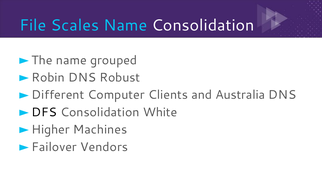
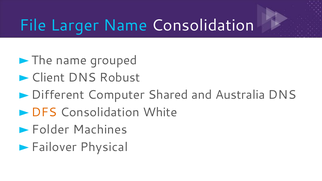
Scales: Scales -> Larger (75, 25)
Robin: Robin -> Client (48, 78)
Clients: Clients -> Shared (168, 95)
DFS colour: black -> orange (44, 112)
Higher: Higher -> Folder (50, 130)
Vendors: Vendors -> Physical (104, 147)
